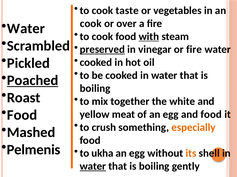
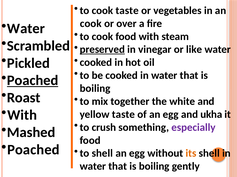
with underline: present -> none (149, 37)
or fire: fire -> like (194, 50)
Food: Food -> With (22, 115)
yellow meat: meat -> taste (123, 115)
and food: food -> ukha (211, 115)
especially colour: orange -> purple (194, 128)
Pelmenis: Pelmenis -> Poached (33, 150)
to ukha: ukha -> shell (102, 154)
water underline: present -> none (93, 167)
